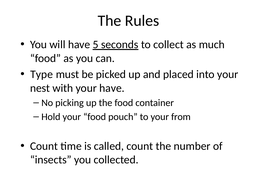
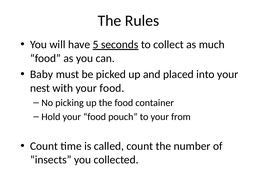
Type: Type -> Baby (42, 74)
with your have: have -> food (112, 88)
